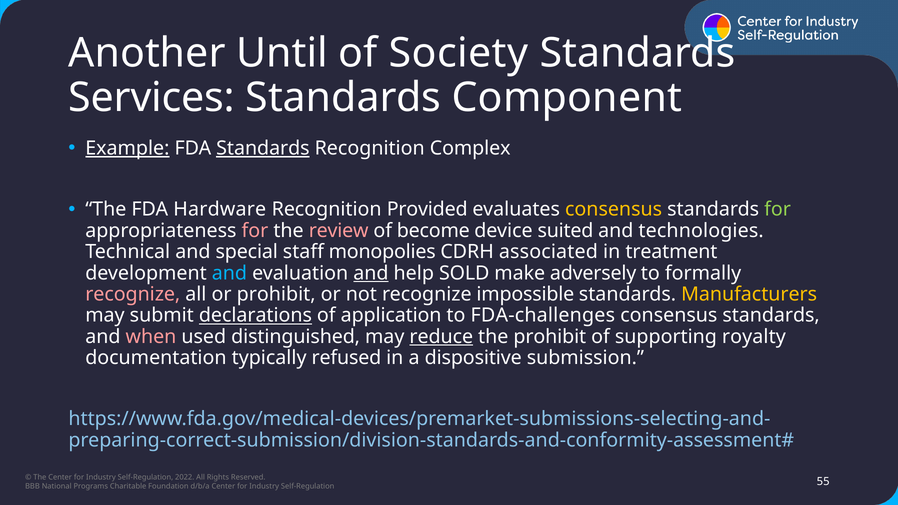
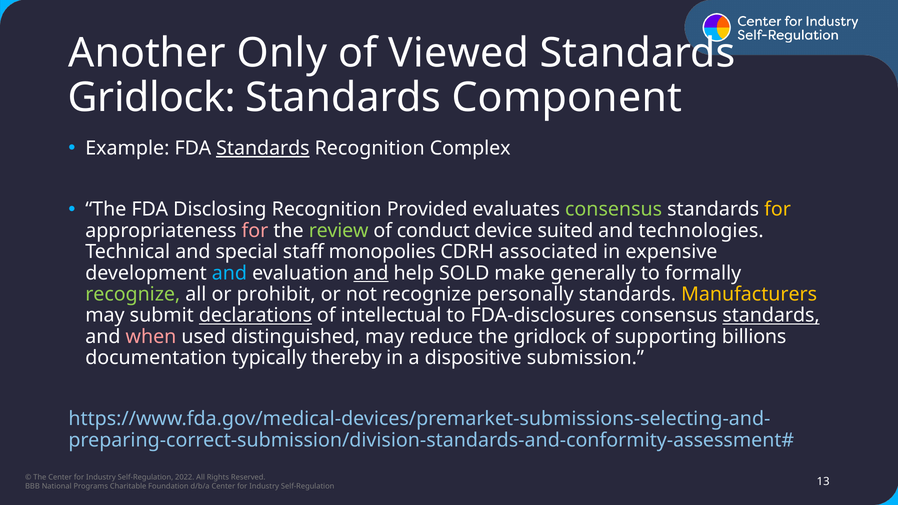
Until: Until -> Only (282, 53)
Society: Society -> Viewed (459, 53)
Services: Services -> Gridlock (152, 98)
Example underline: present -> none (127, 148)
Hardware: Hardware -> Disclosing (220, 209)
consensus colour: yellow -> light green (614, 209)
for colour: light green -> yellow (778, 209)
review colour: pink -> light green (339, 231)
become: become -> conduct (433, 231)
treatment: treatment -> expensive (671, 252)
adversely: adversely -> generally (593, 273)
recognize colour: pink -> light green (133, 294)
impossible: impossible -> personally (525, 294)
application: application -> intellectual (391, 316)
FDA-challenges: FDA-challenges -> FDA-disclosures (543, 316)
standards underline: none -> present (771, 316)
reduce underline: present -> none (441, 337)
the prohibit: prohibit -> gridlock (550, 337)
royalty: royalty -> billions (754, 337)
refused: refused -> thereby (346, 358)
55: 55 -> 13 (823, 481)
